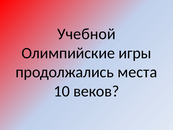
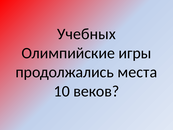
Учебной: Учебной -> Учебных (86, 34)
